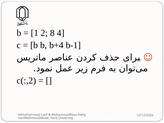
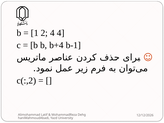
2 8: 8 -> 4 (52, 33)
